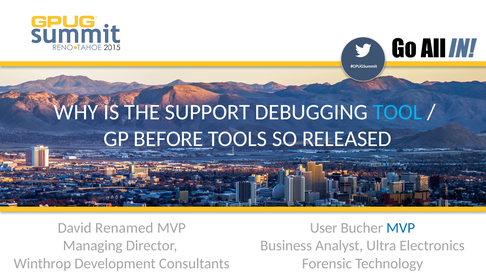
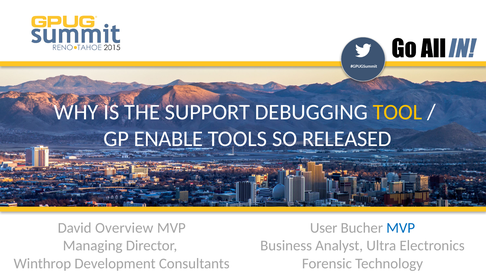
TOOL colour: light blue -> yellow (398, 112)
BEFORE: BEFORE -> ENABLE (168, 139)
Renamed: Renamed -> Overview (124, 228)
